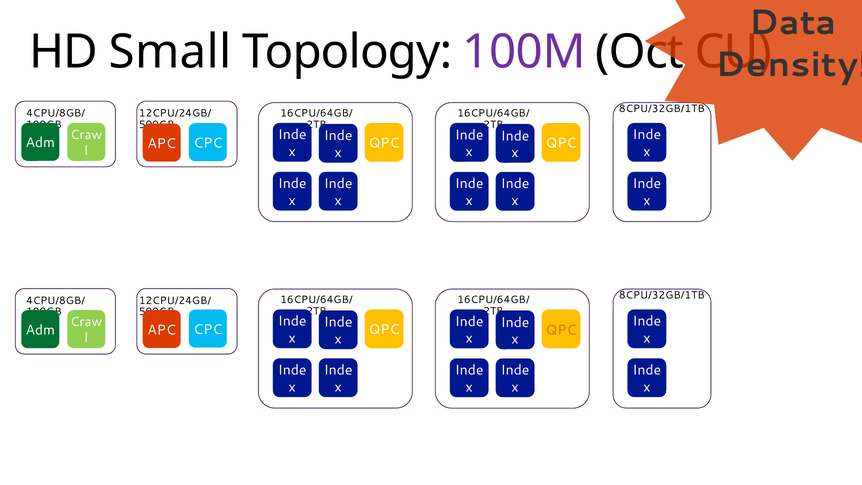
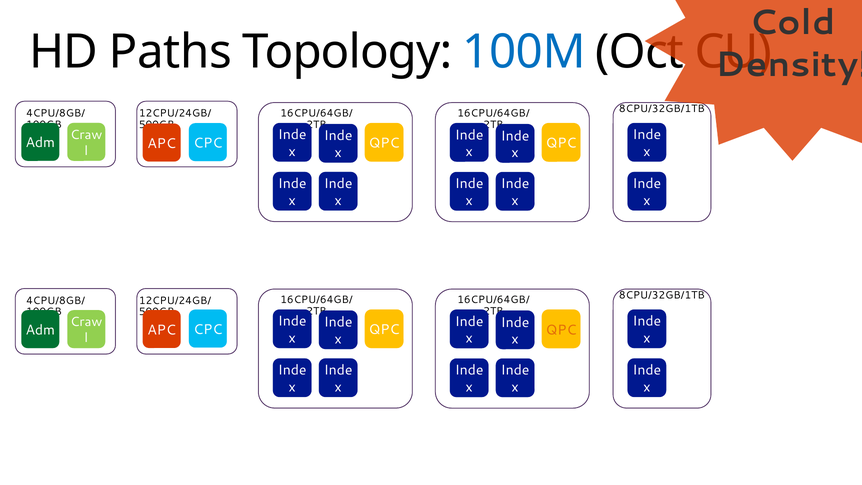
Data: Data -> Cold (792, 22)
Small: Small -> Paths (170, 52)
100M colour: purple -> blue (524, 52)
